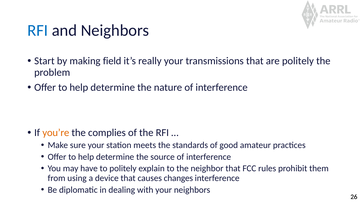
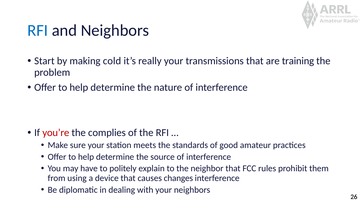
field: field -> cold (112, 61)
are politely: politely -> training (298, 61)
you’re colour: orange -> red (56, 132)
